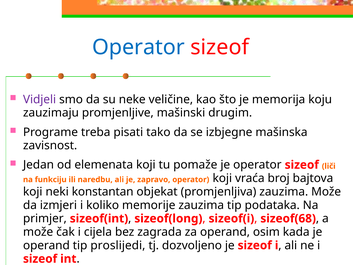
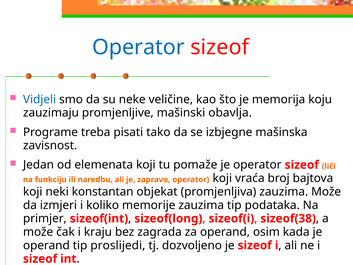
Vidjeli colour: purple -> blue (40, 99)
drugim: drugim -> obavlja (230, 113)
sizeof(68: sizeof(68 -> sizeof(38 (288, 218)
cijela: cijela -> kraju (98, 232)
